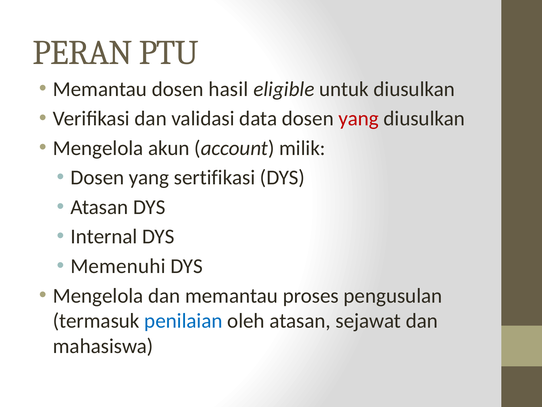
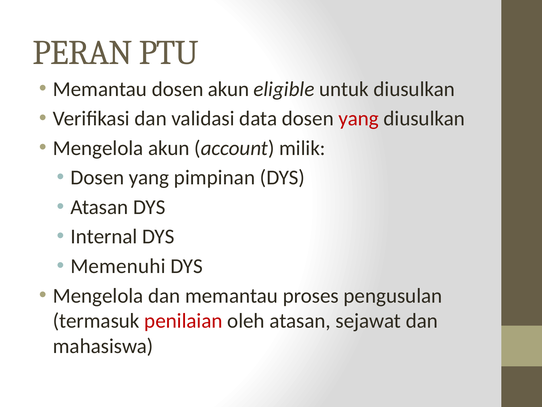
dosen hasil: hasil -> akun (229, 89)
sertifikasi: sertifikasi -> pimpinan (215, 177)
penilaian colour: blue -> red (183, 321)
